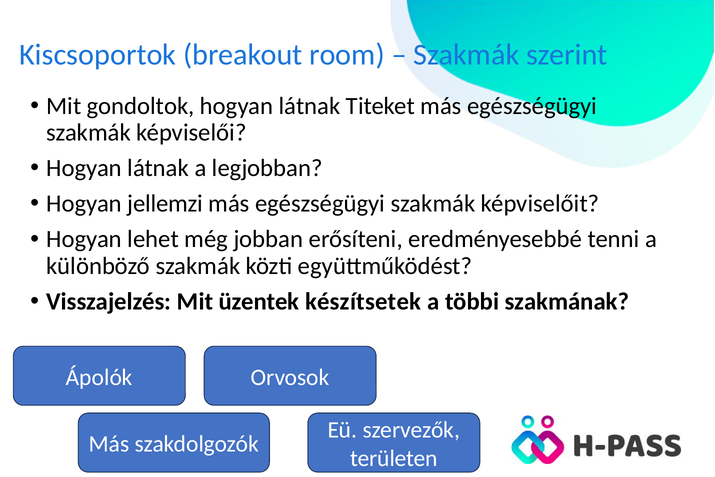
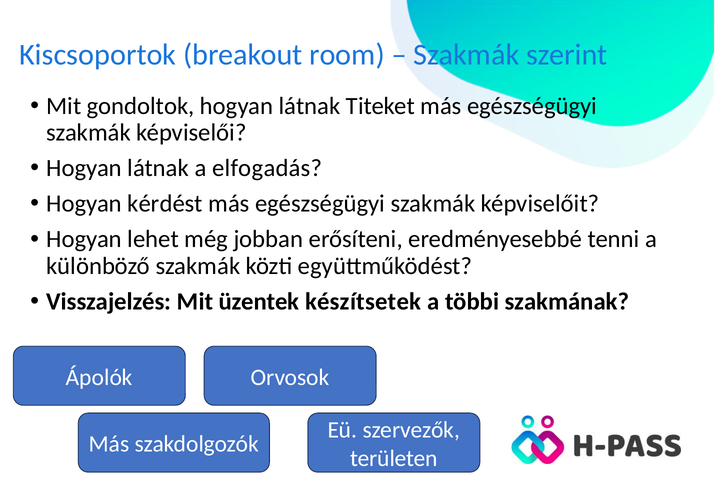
legjobban: legjobban -> elfogadás (267, 168)
jellemzi: jellemzi -> kérdést (165, 204)
